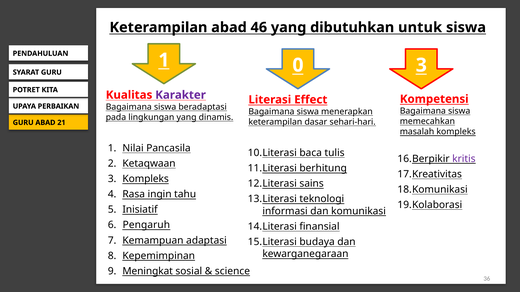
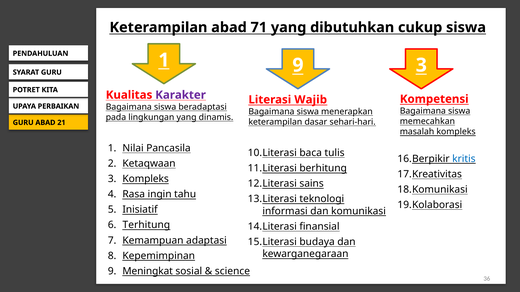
46: 46 -> 71 (259, 27)
untuk: untuk -> cukup (420, 27)
1 0: 0 -> 9 (298, 65)
Effect: Effect -> Wajib (311, 100)
kritis colour: purple -> blue (464, 159)
Pengaruh: Pengaruh -> Terhitung (146, 225)
